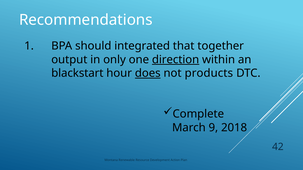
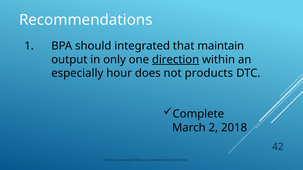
together: together -> maintain (221, 46)
blackstart: blackstart -> especially (77, 73)
does underline: present -> none (148, 73)
9: 9 -> 2 (213, 128)
